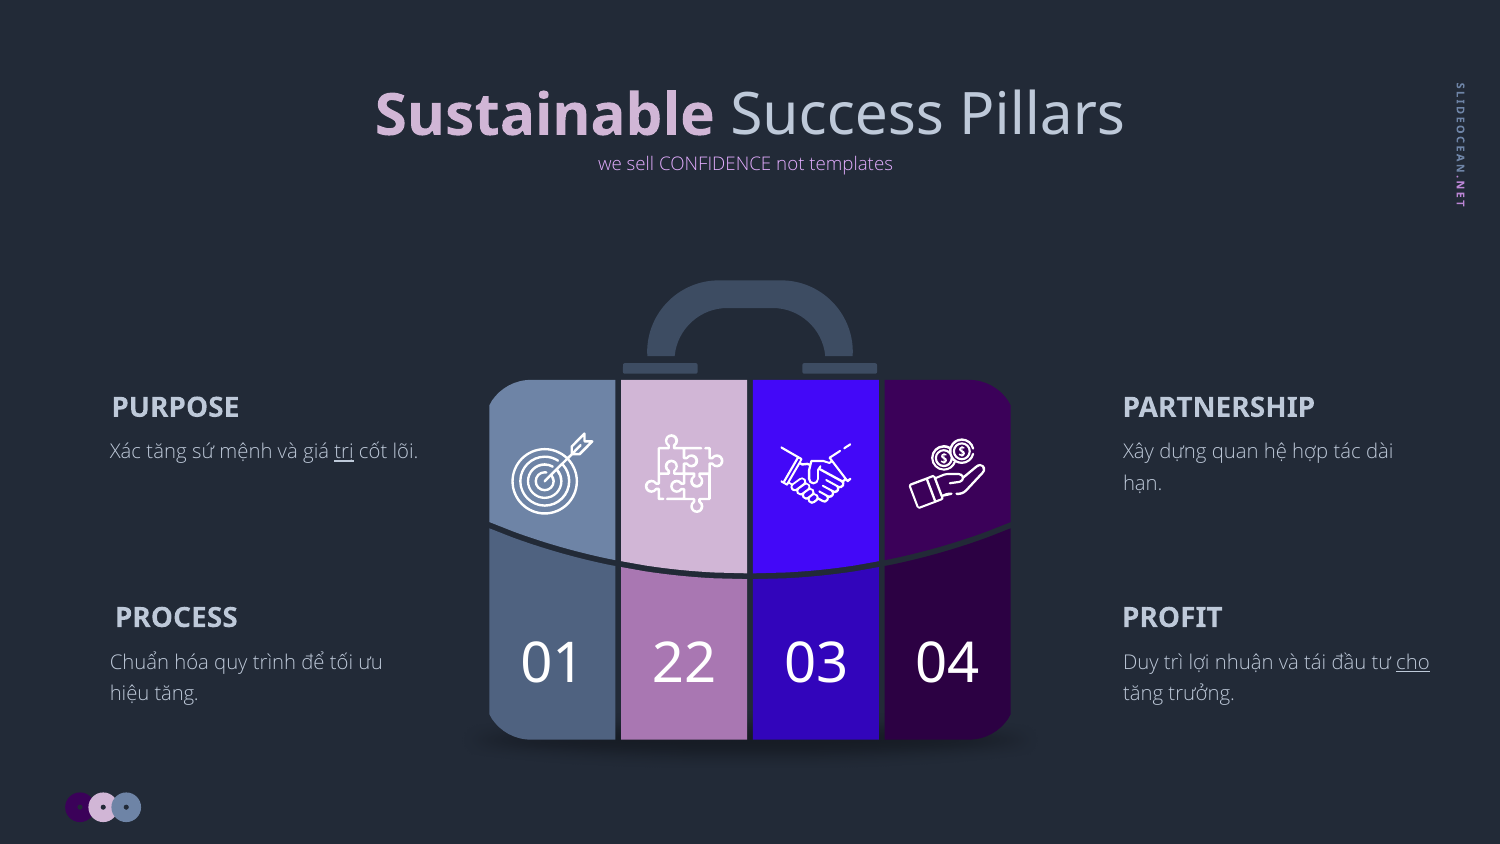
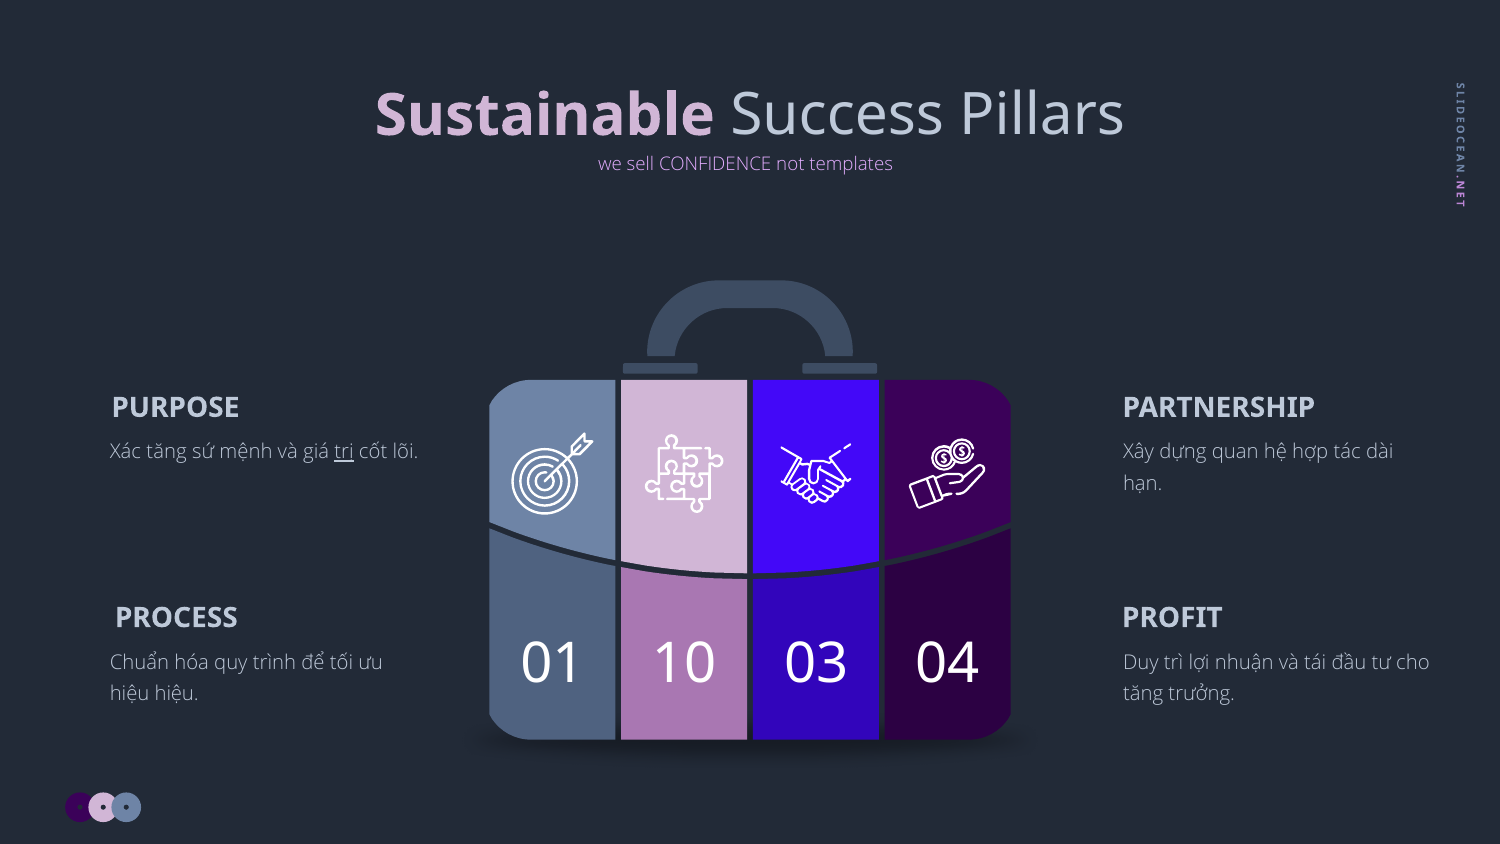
22: 22 -> 10 (684, 664)
cho underline: present -> none (1413, 662)
hiệu tăng: tăng -> hiệu (177, 694)
